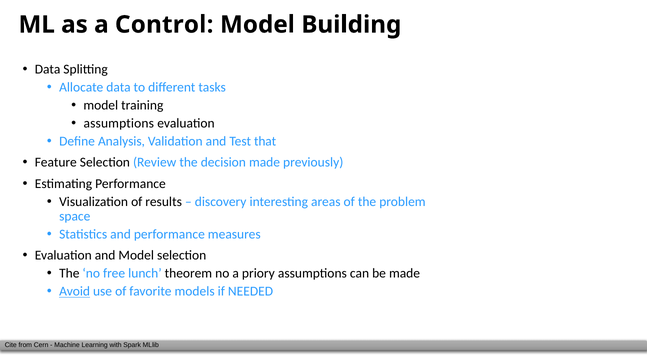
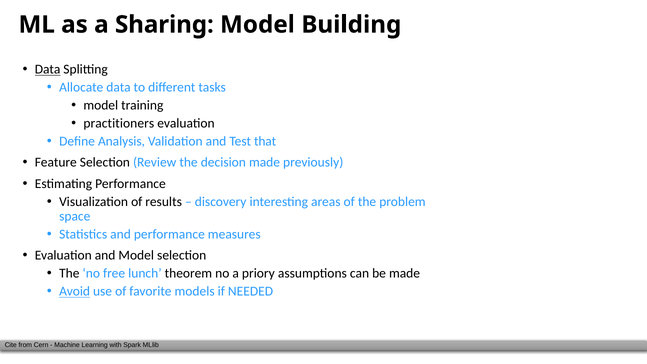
Control: Control -> Sharing (164, 25)
Data underline: none -> present (48, 70)
assumptions: assumptions -> practitioners (119, 123)
